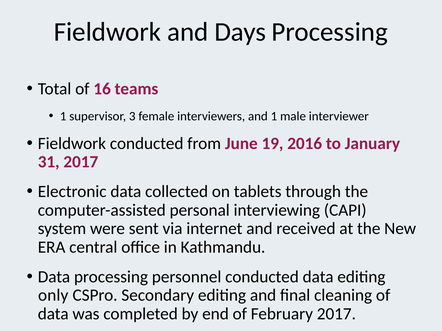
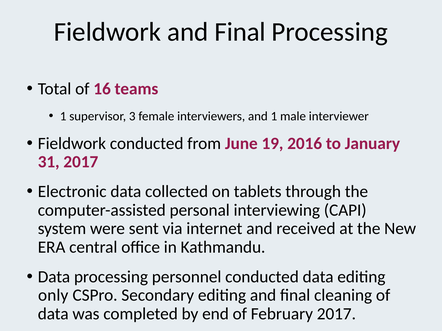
Fieldwork and Days: Days -> Final (240, 32)
